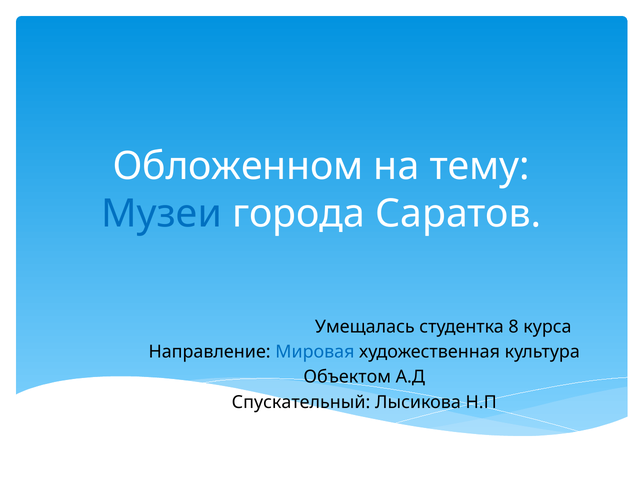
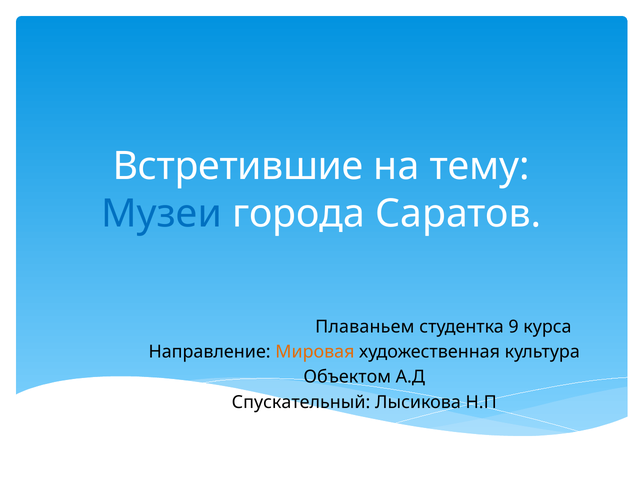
Обложенном: Обложенном -> Встретившие (238, 167)
Умещалась: Умещалась -> Плаваньем (365, 327)
8: 8 -> 9 (514, 327)
Мировая colour: blue -> orange (315, 352)
